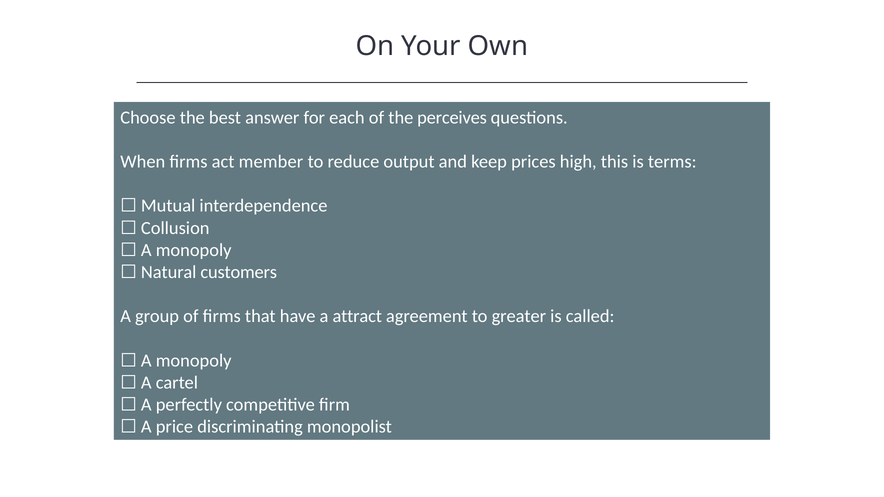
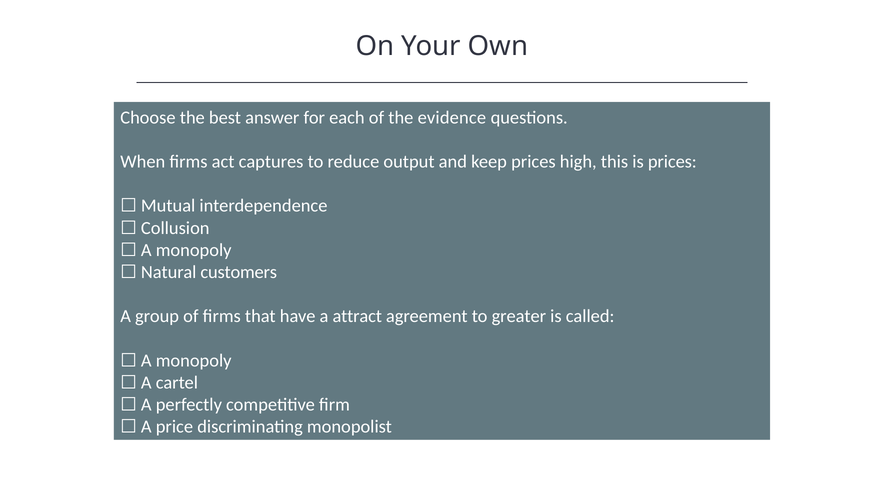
perceives: perceives -> evidence (452, 118)
member: member -> captures (271, 162)
is terms: terms -> prices (672, 162)
